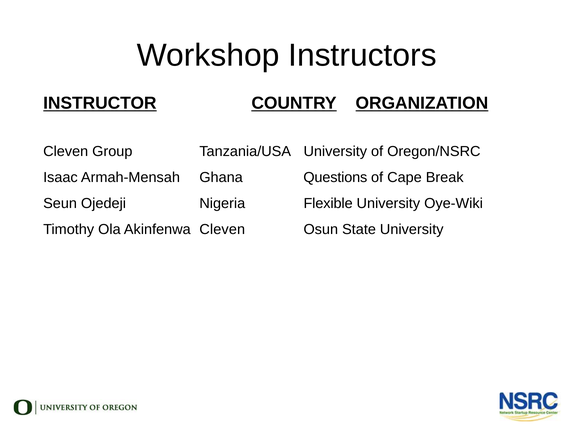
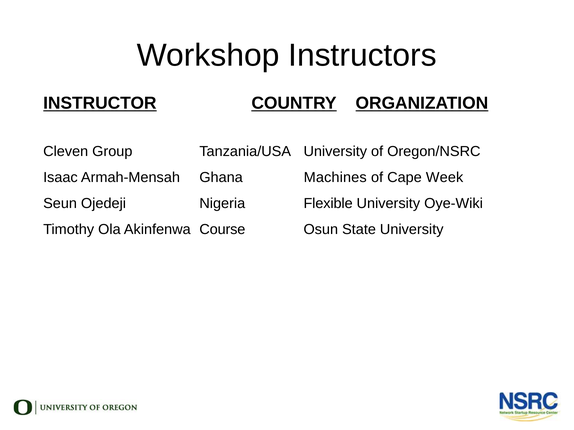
Questions: Questions -> Machines (335, 178)
Break: Break -> Week (445, 178)
Akinfenwa Cleven: Cleven -> Course (222, 230)
